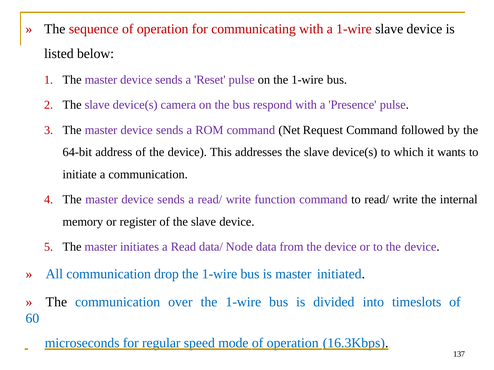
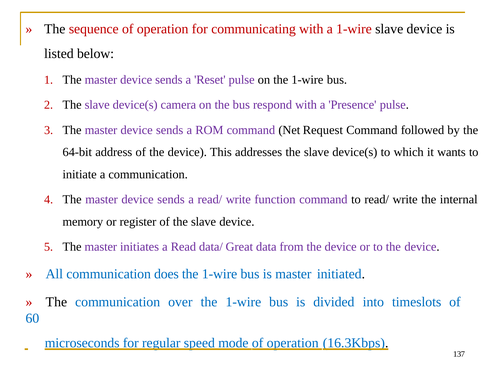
Node: Node -> Great (239, 247)
drop: drop -> does (166, 274)
